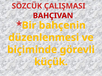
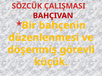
biçiminde: biçiminde -> döşenmiş (32, 50)
